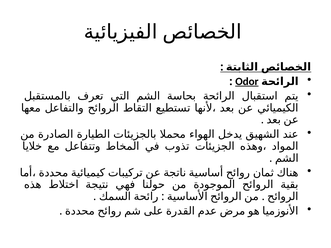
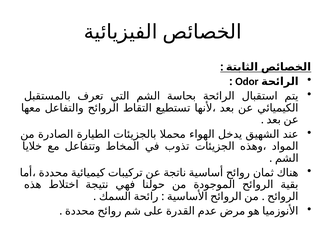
Odor underline: present -> none (247, 82)
